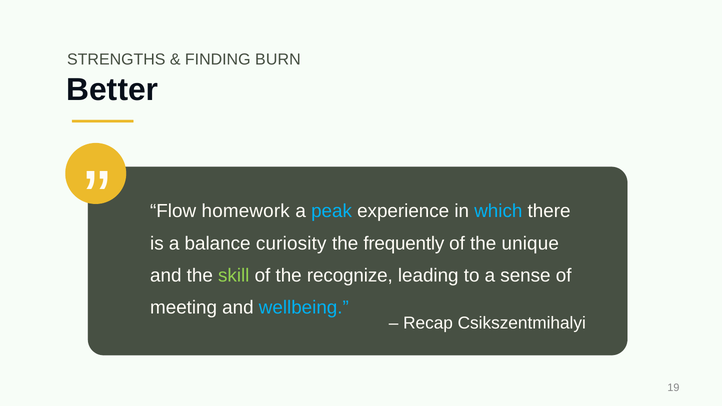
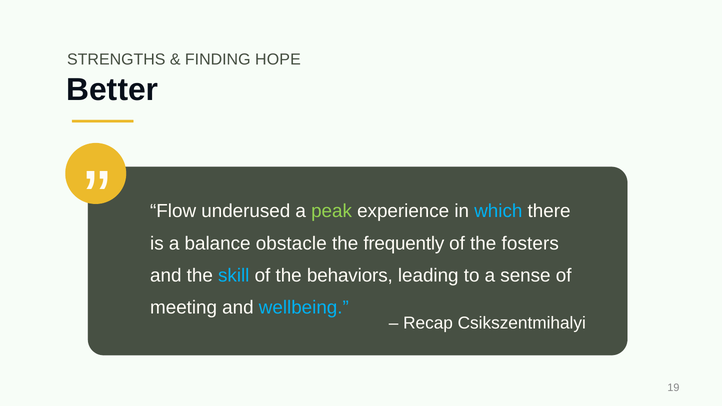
BURN: BURN -> HOPE (278, 59)
homework: homework -> underused (246, 211)
peak colour: light blue -> light green (332, 211)
curiosity: curiosity -> obstacle (291, 243)
unique: unique -> fosters (530, 243)
skill colour: light green -> light blue (234, 275)
recognize: recognize -> behaviors (350, 275)
